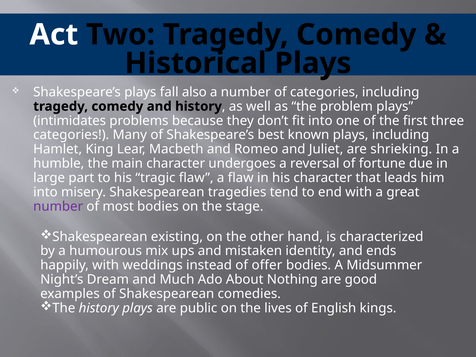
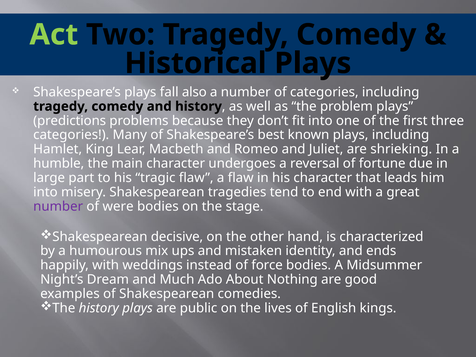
Act colour: white -> light green (54, 35)
intimidates: intimidates -> predictions (70, 121)
most: most -> were (118, 206)
existing: existing -> decisive (177, 237)
offer: offer -> force (267, 265)
